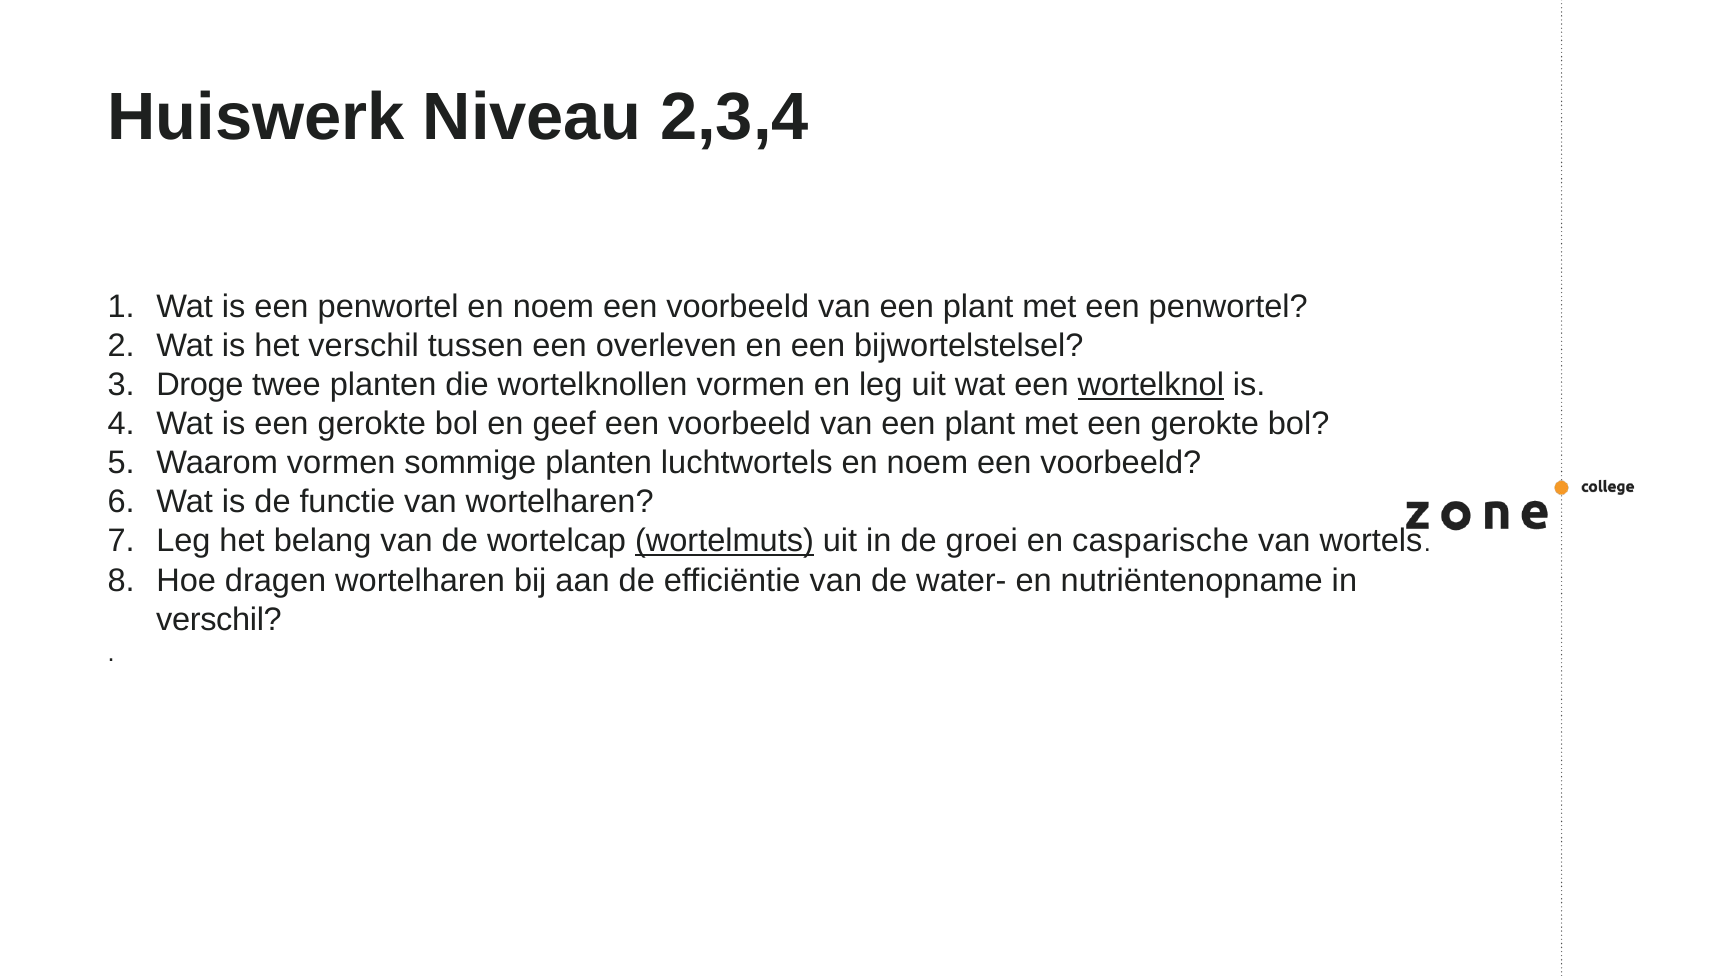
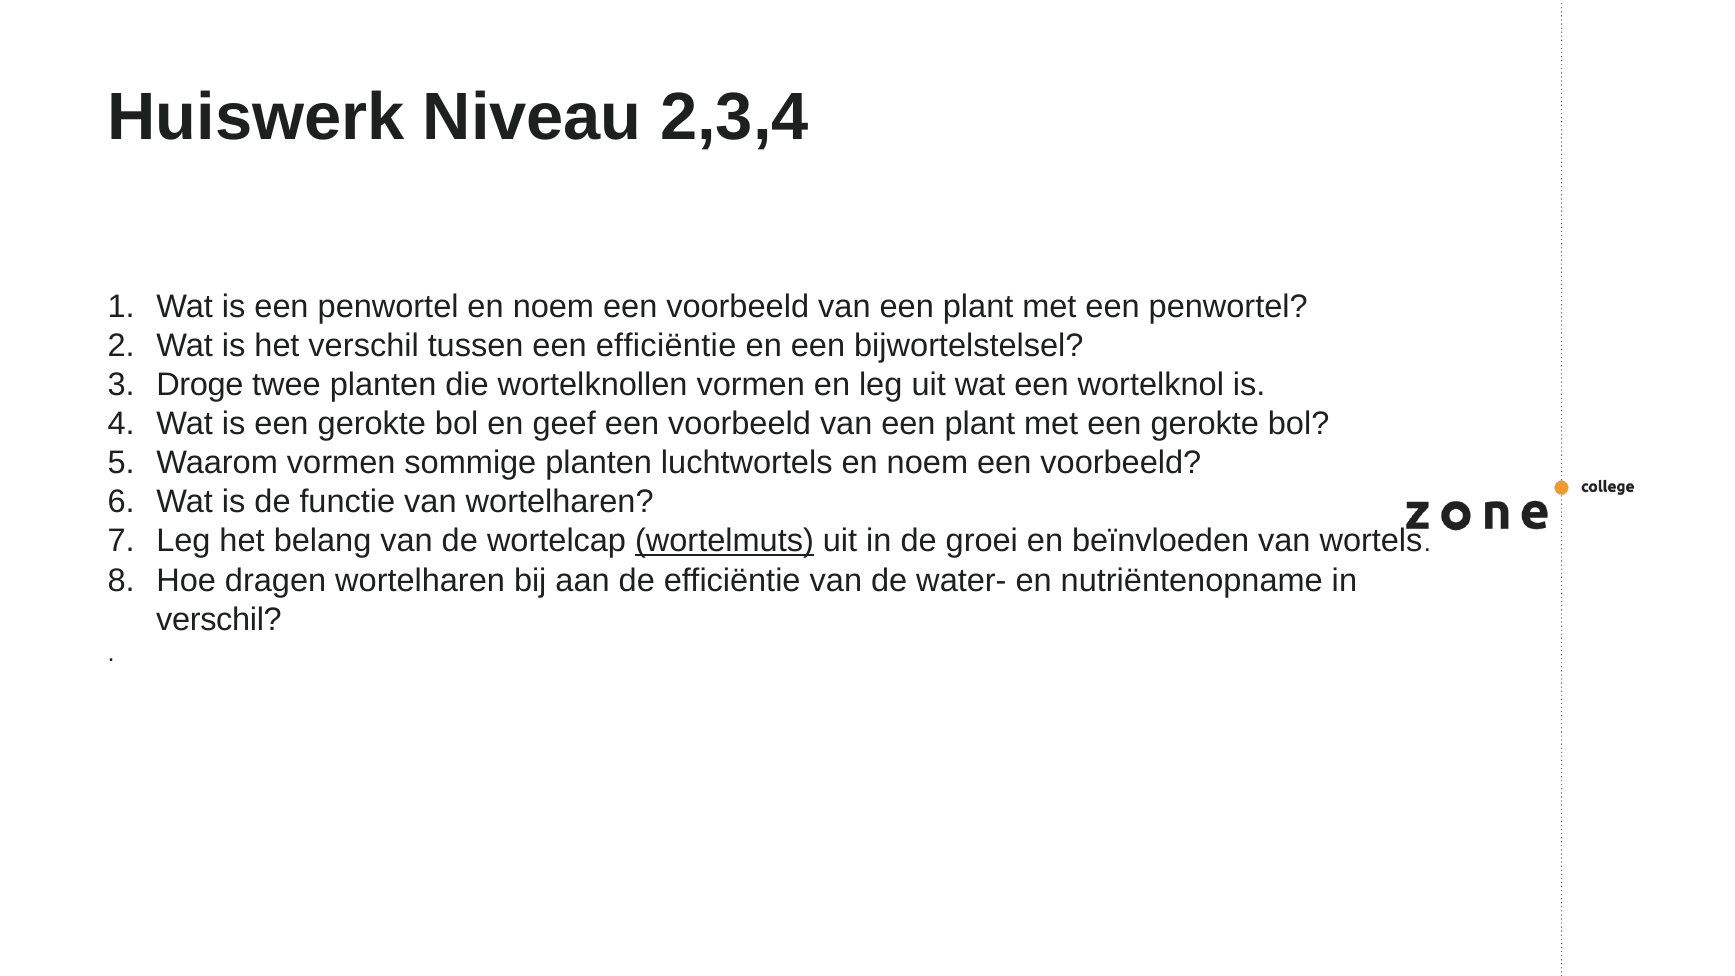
een overleven: overleven -> efficiëntie (666, 346)
wortelknol underline: present -> none (1151, 385)
casparische: casparische -> beïnvloeden (1161, 541)
